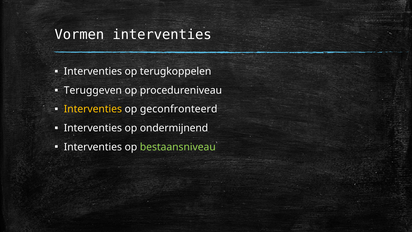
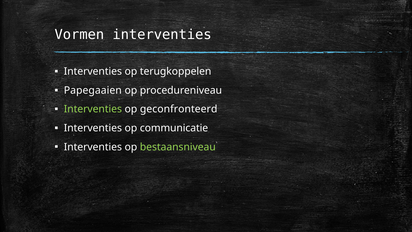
Teruggeven: Teruggeven -> Papegaaien (93, 90)
Interventies colour: yellow -> light green (93, 109)
ondermijnend: ondermijnend -> communicatie (174, 128)
